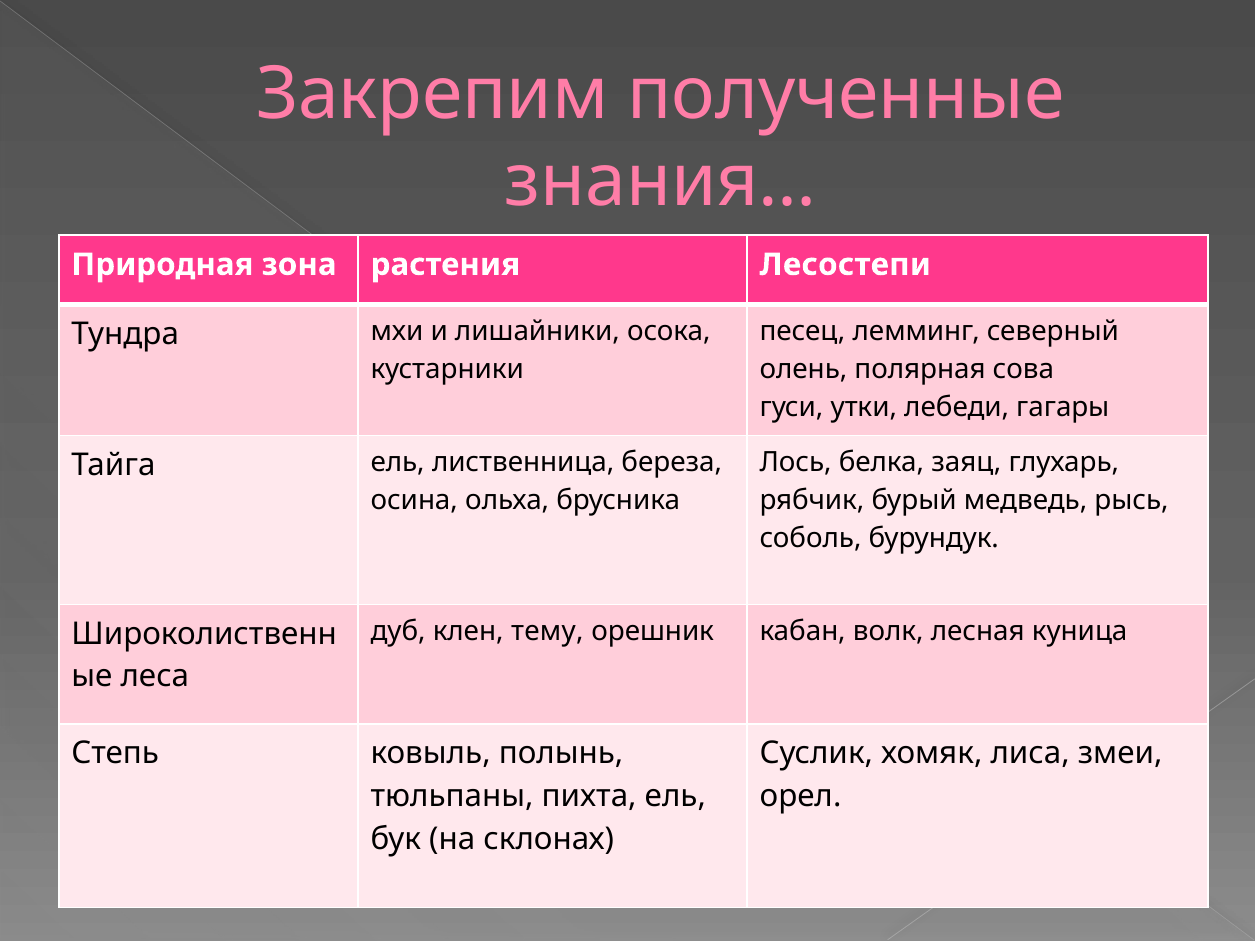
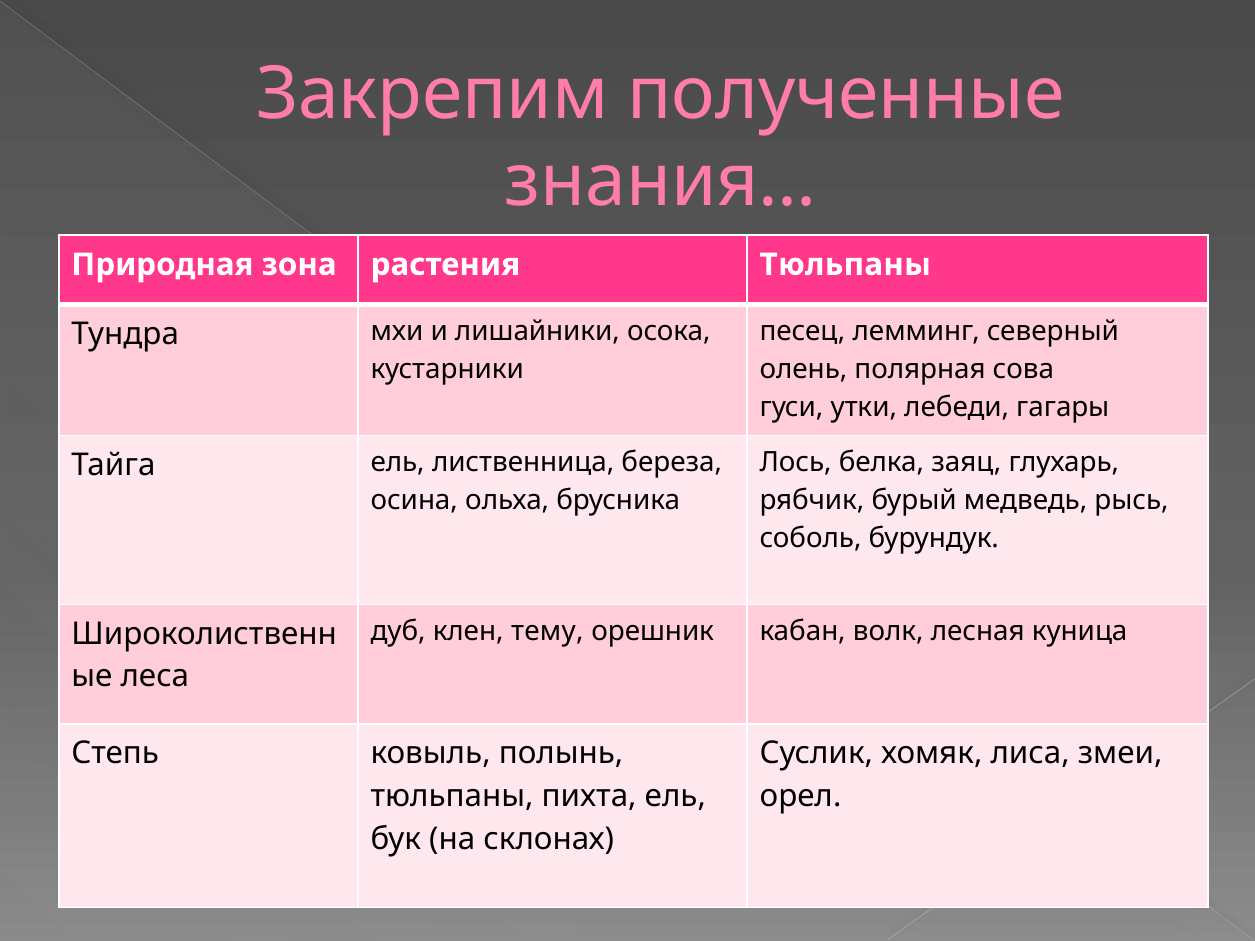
растения Лесостепи: Лесостепи -> Тюльпаны (845, 265)
